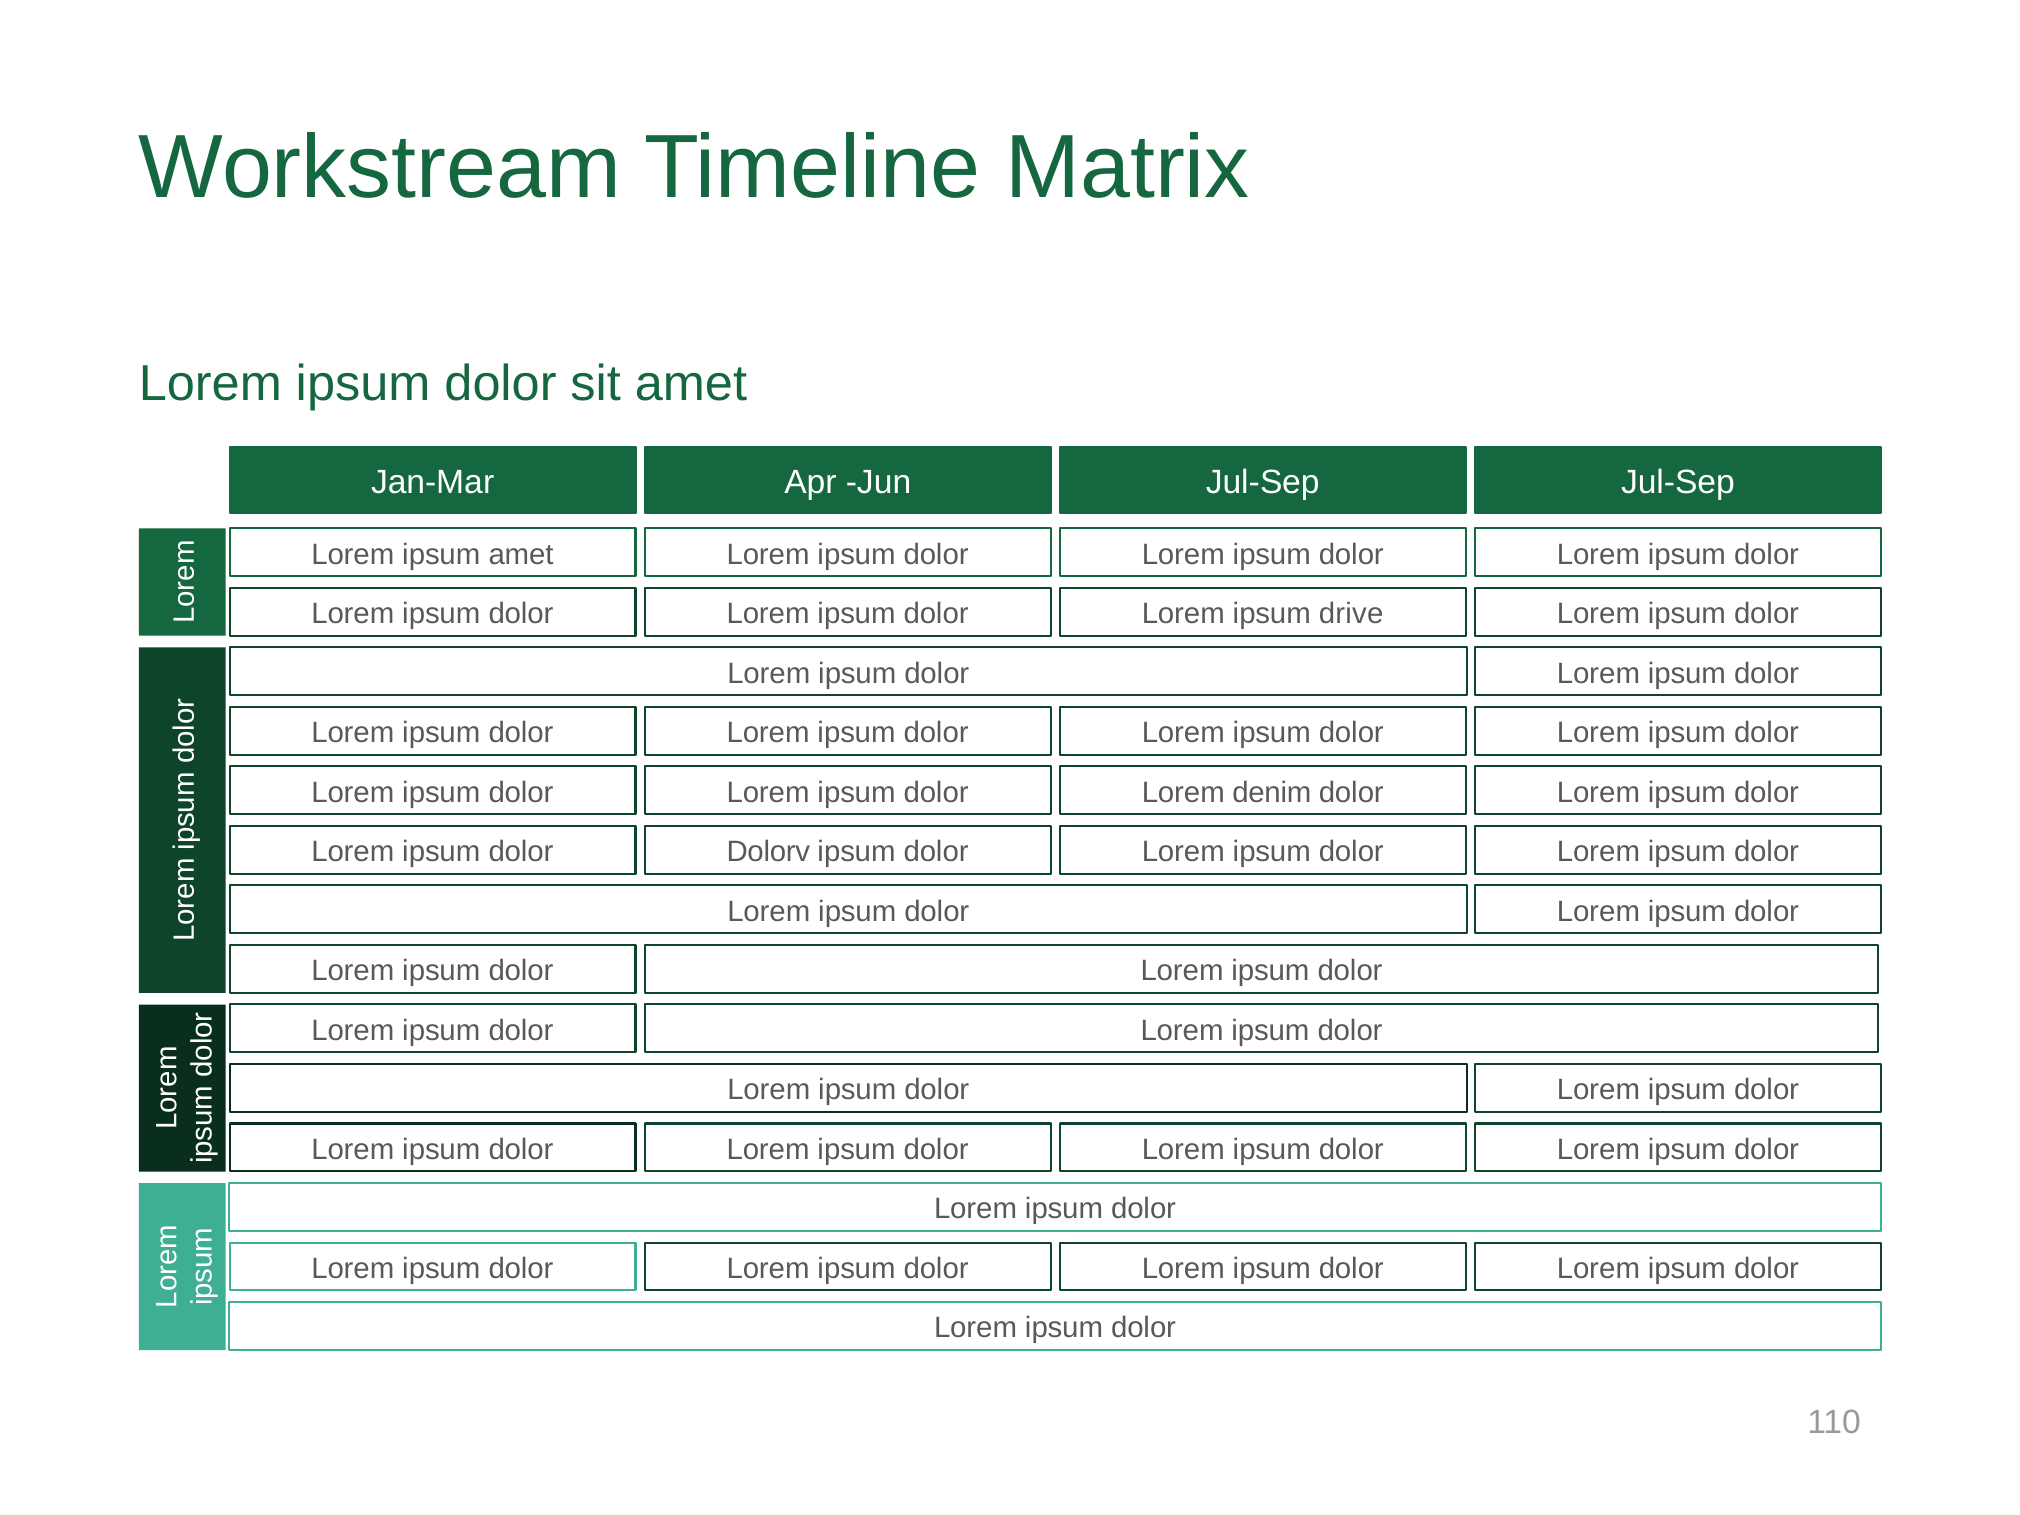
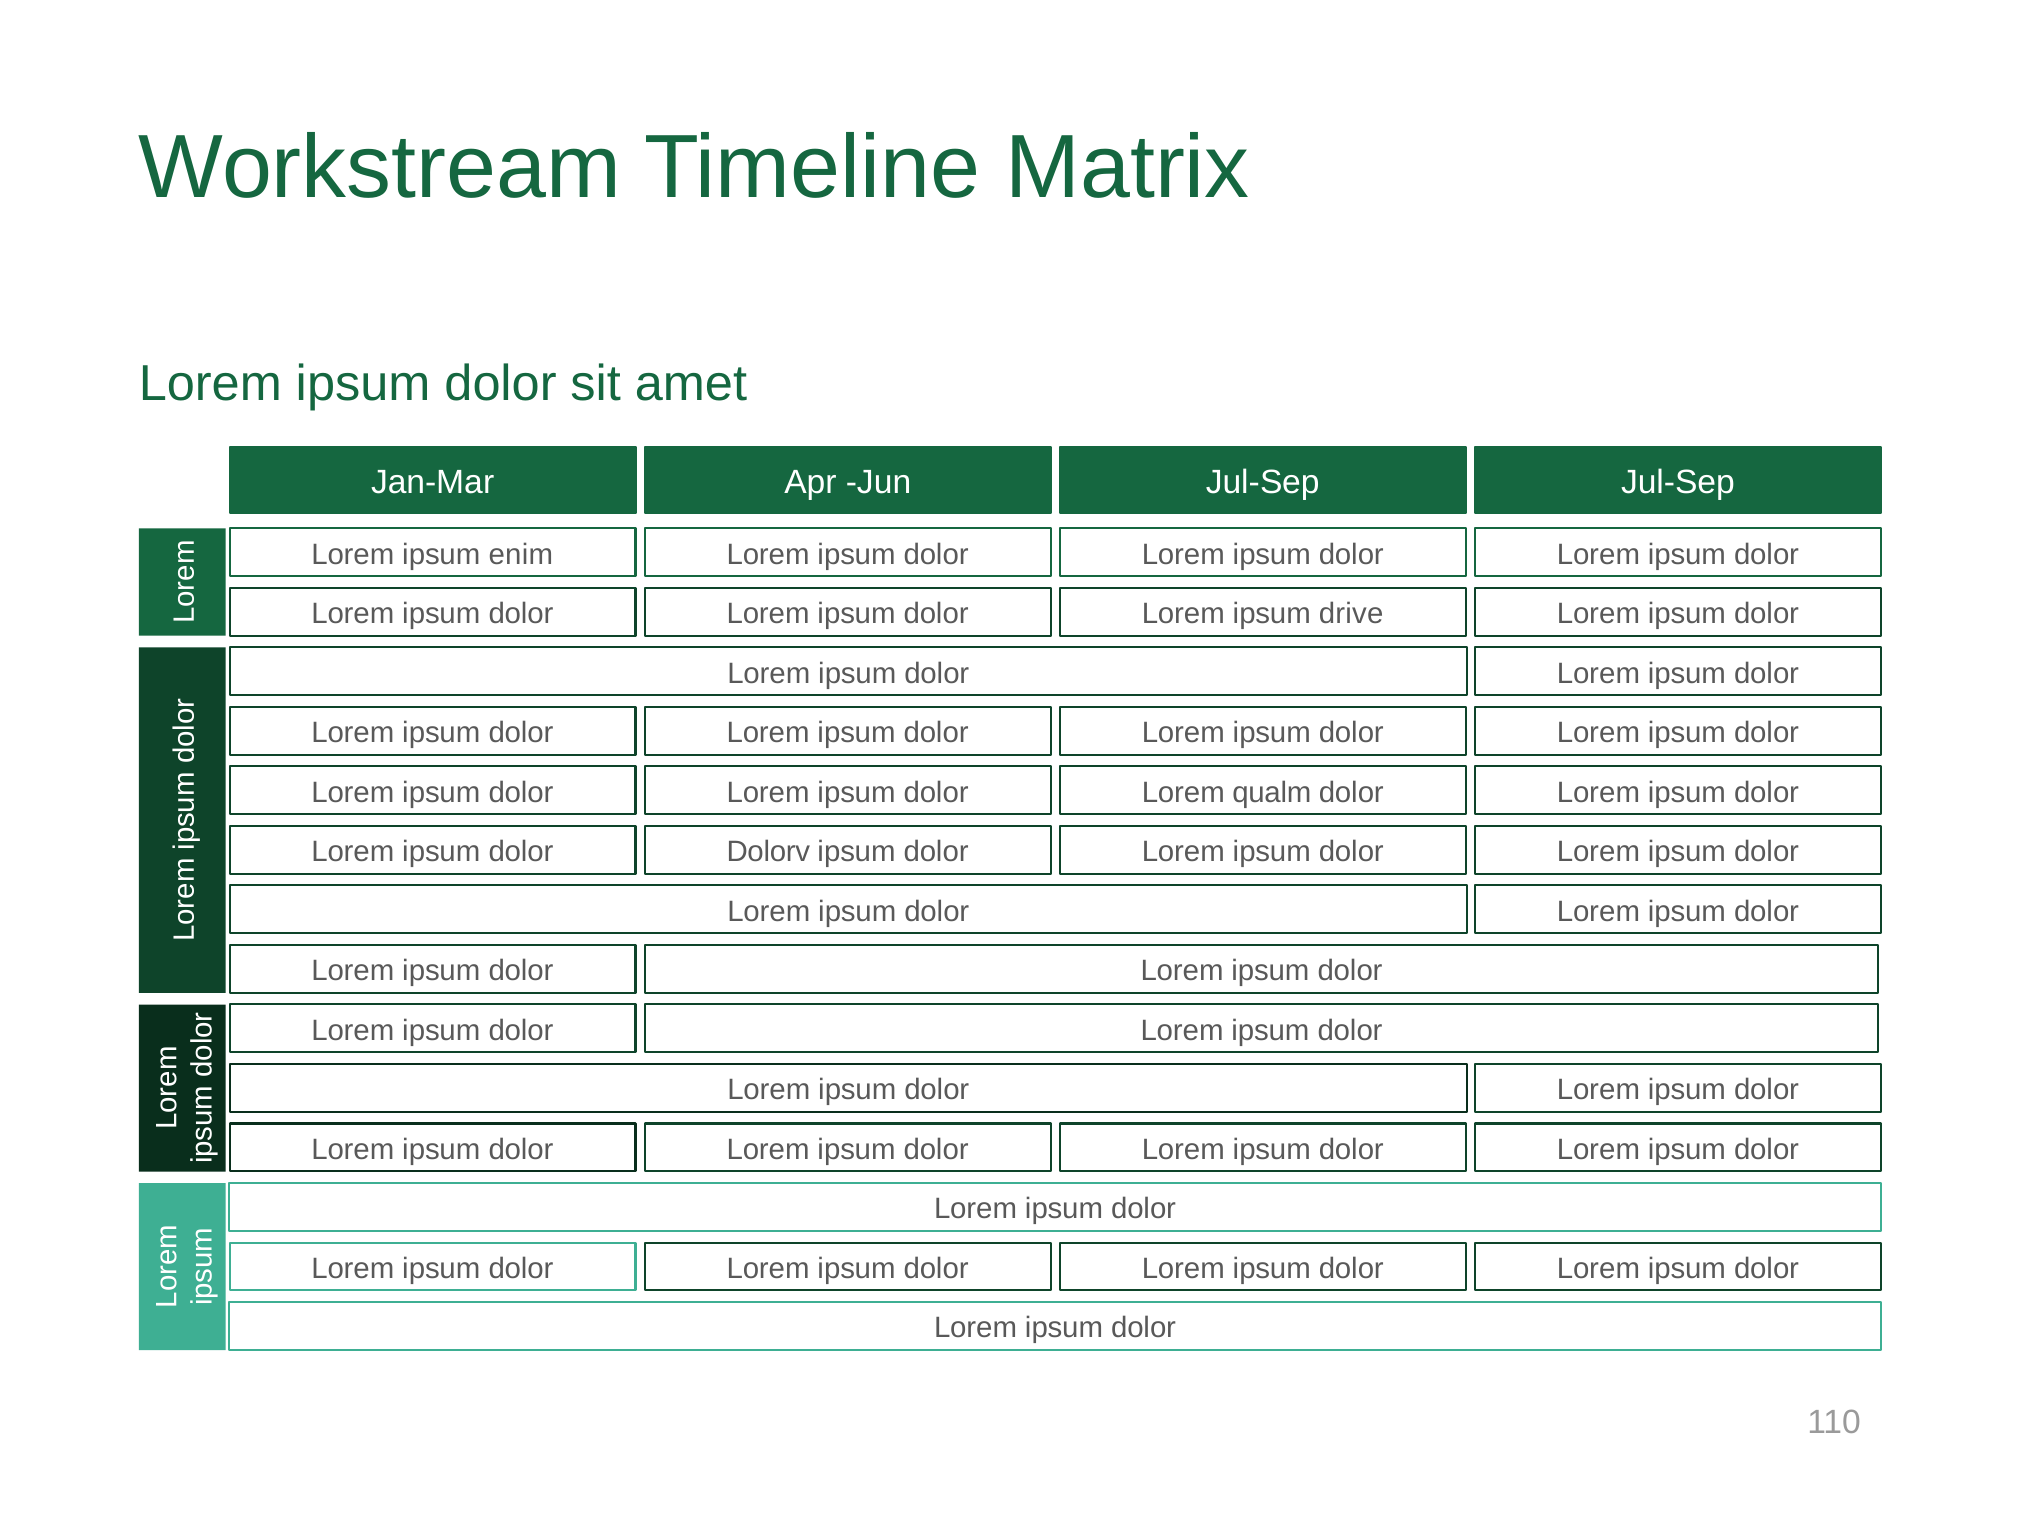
ipsum amet: amet -> enim (521, 554)
denim: denim -> qualm (1272, 792)
